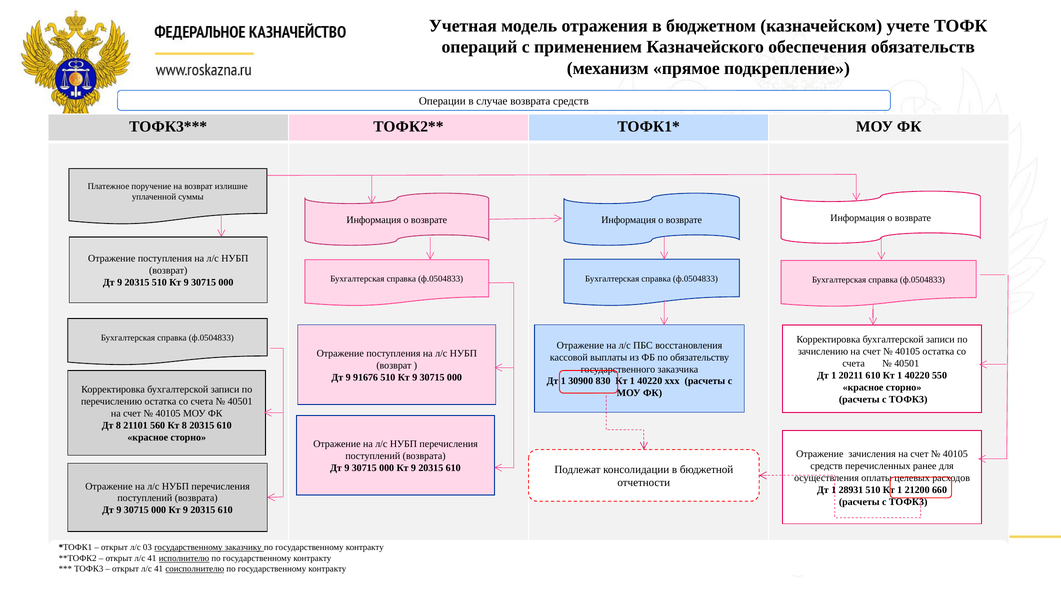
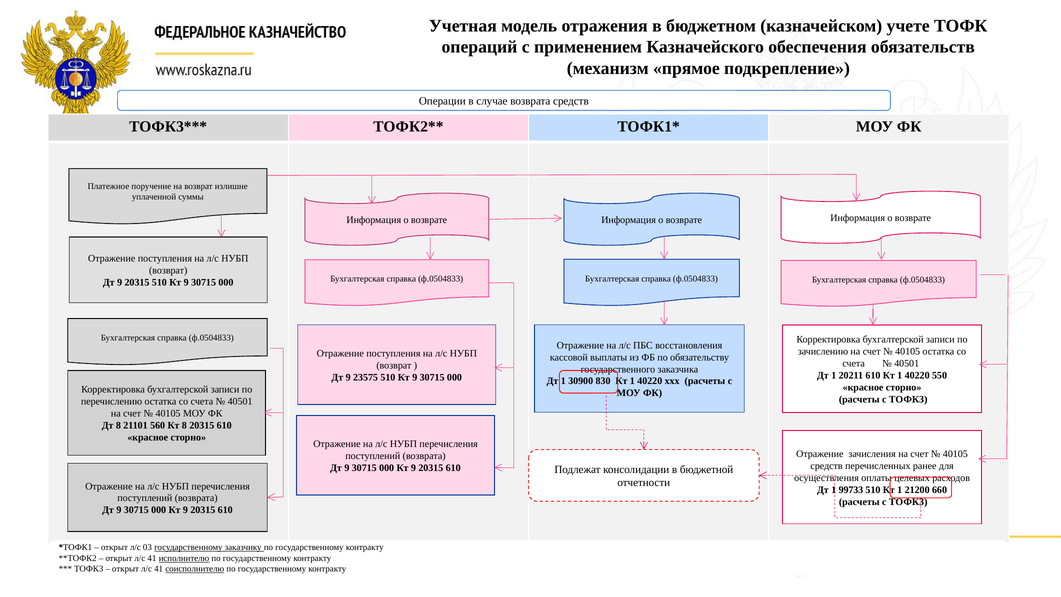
91676: 91676 -> 23575 (366, 377)
28931: 28931 -> 99733 (851, 490)
